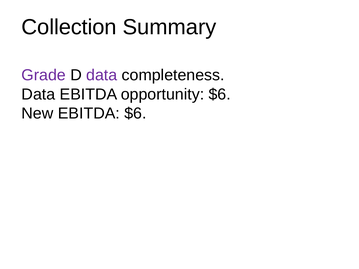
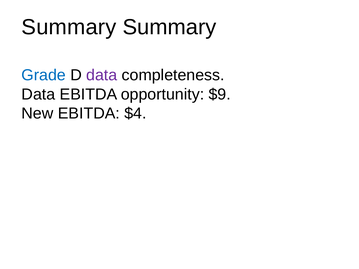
Collection: Collection -> Summary (69, 27)
Grade colour: purple -> blue (44, 75)
opportunity $6: $6 -> $9 (220, 94)
EBITDA $6: $6 -> $4 (135, 114)
